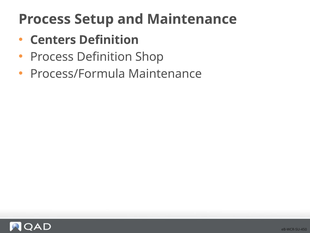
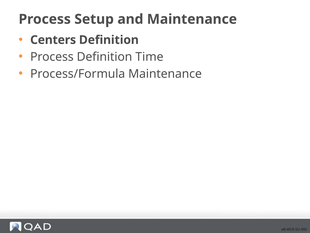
Shop: Shop -> Time (149, 57)
